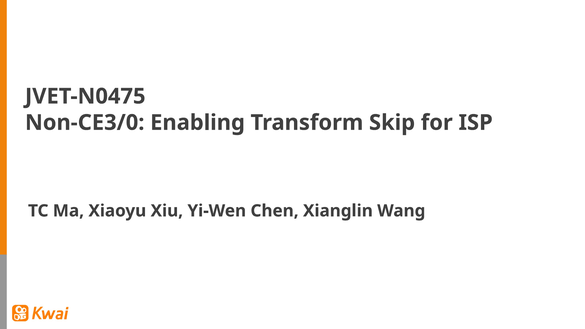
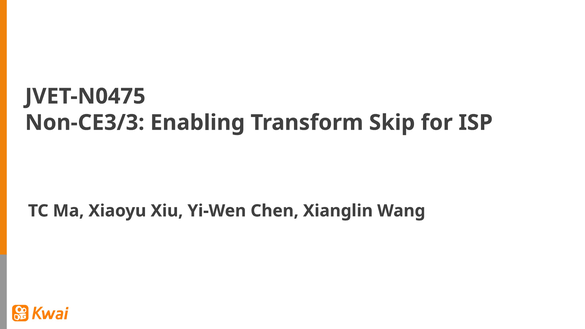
Non-CE3/0: Non-CE3/0 -> Non-CE3/3 (85, 123)
